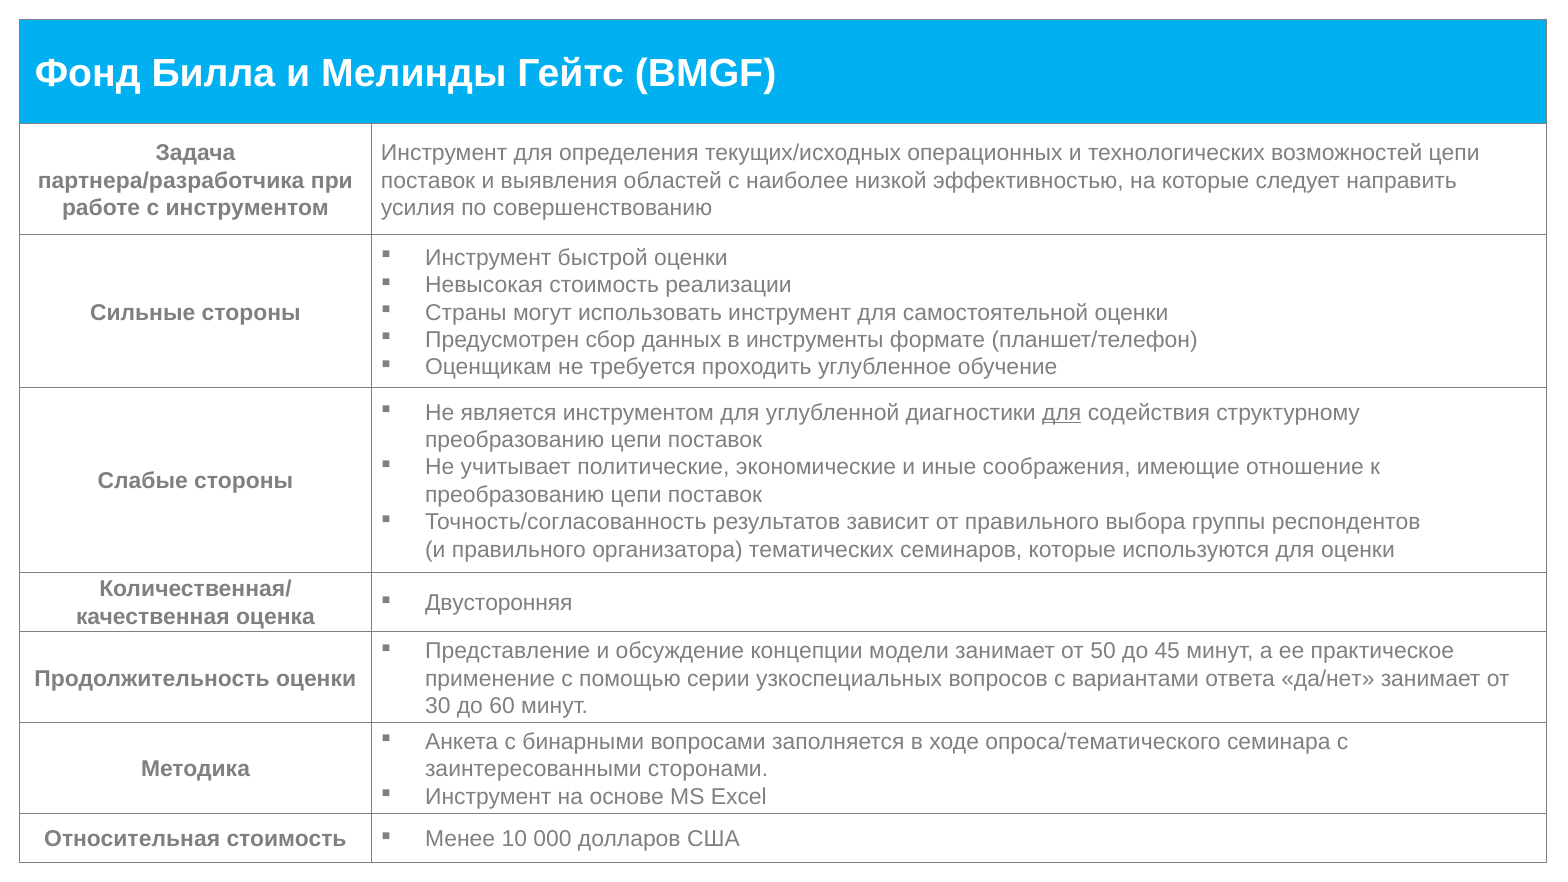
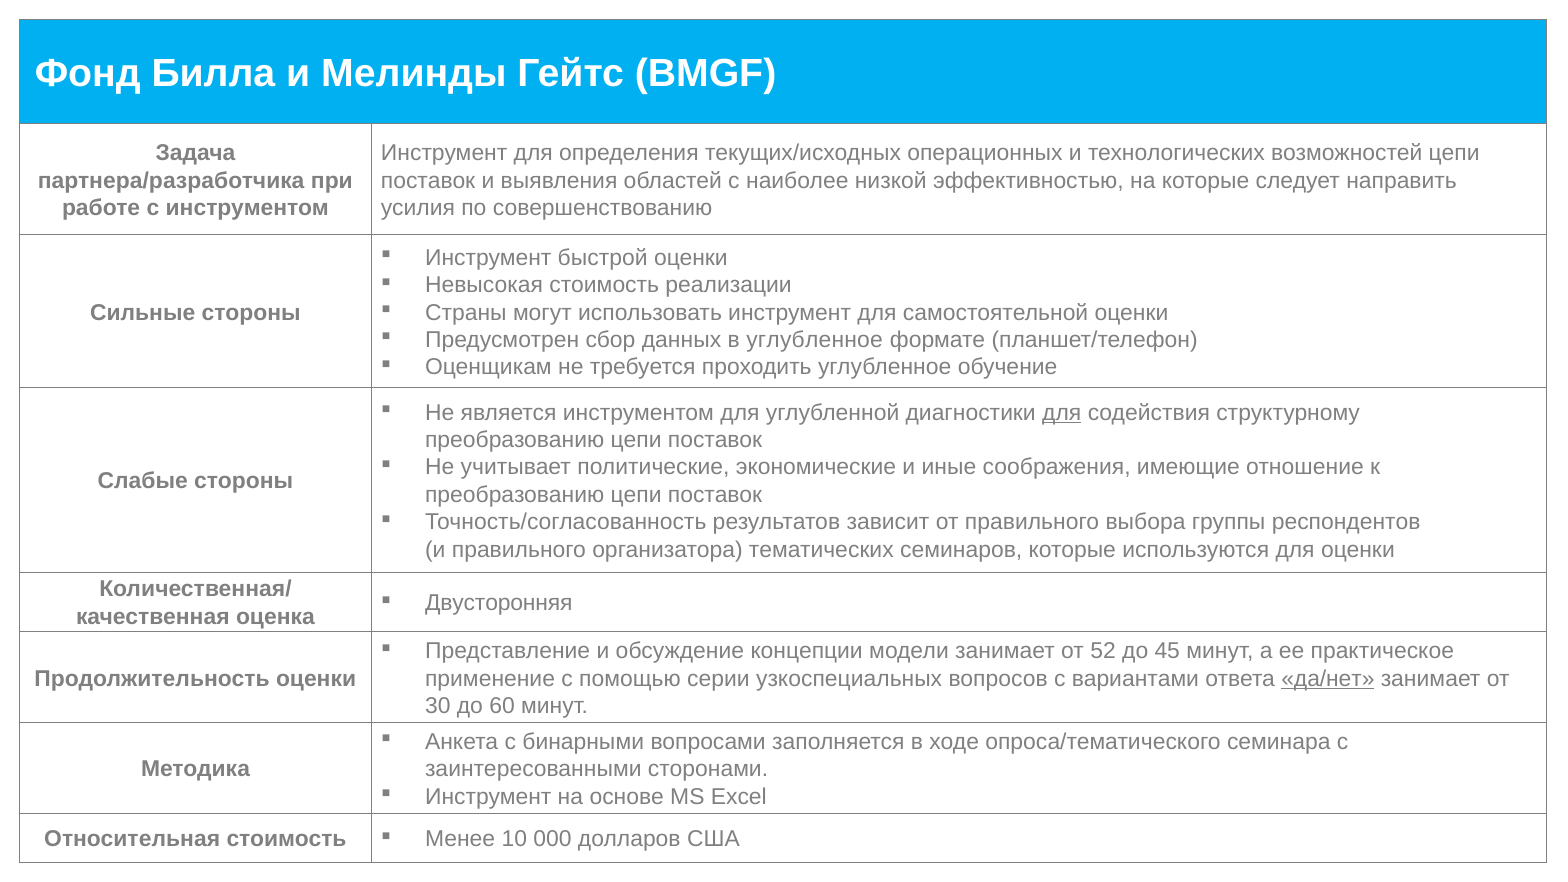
в инструменты: инструменты -> углубленное (815, 340)
50: 50 -> 52 (1103, 651)
да/нет underline: none -> present (1328, 679)
